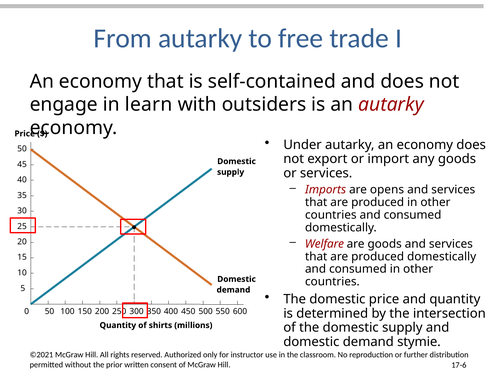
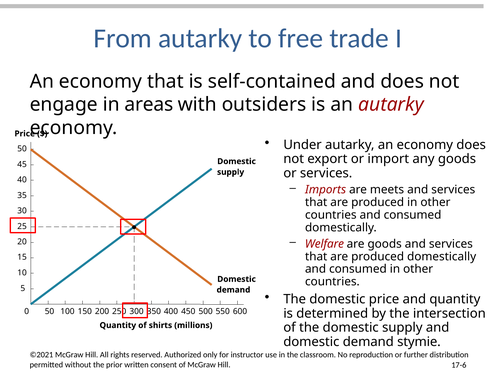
learn: learn -> areas (149, 105)
opens: opens -> meets (387, 190)
